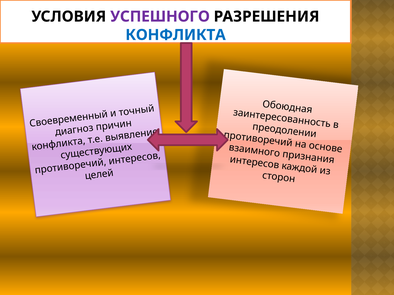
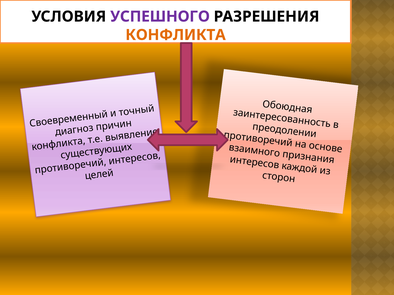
КОНФЛИКТА colour: blue -> orange (176, 35)
